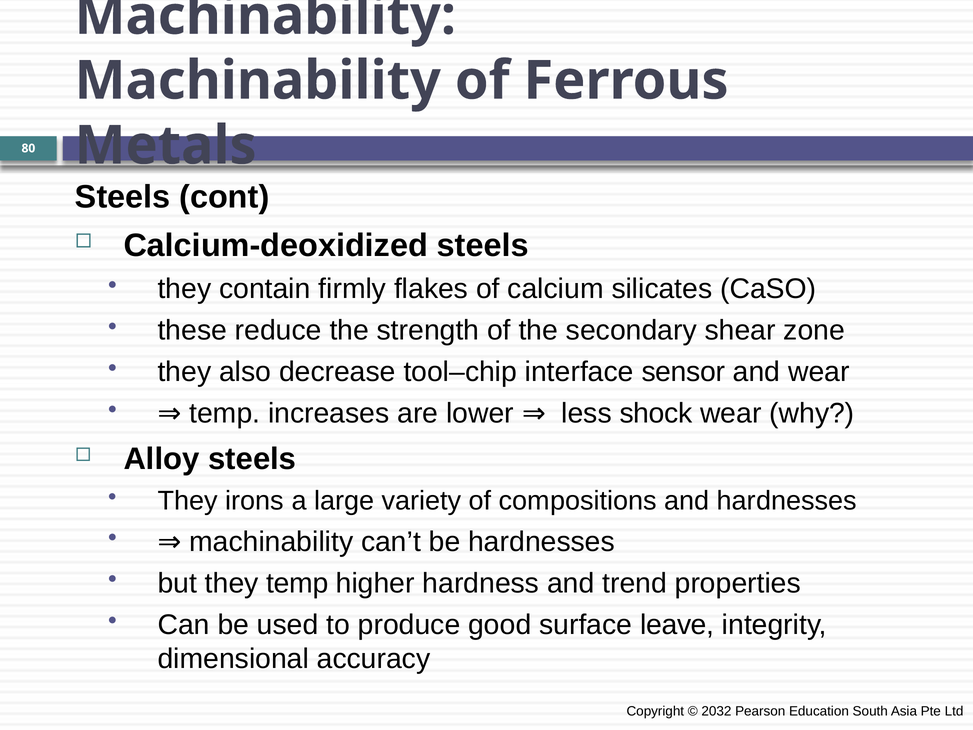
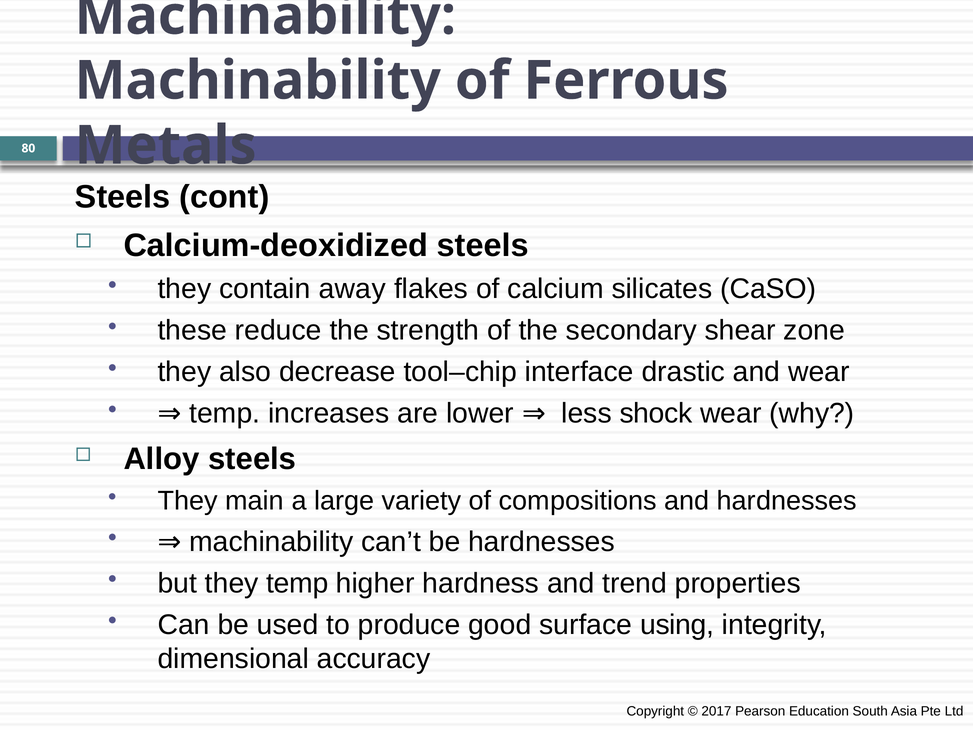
firmly: firmly -> away (352, 289)
sensor: sensor -> drastic (683, 372)
irons: irons -> main (255, 501)
leave: leave -> using (677, 624)
2032: 2032 -> 2017 (716, 711)
